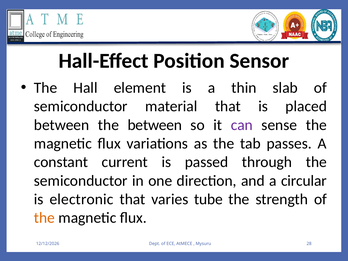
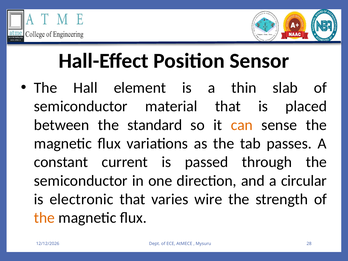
the between: between -> standard (155, 125)
can colour: purple -> orange (242, 125)
tube: tube -> wire (208, 199)
